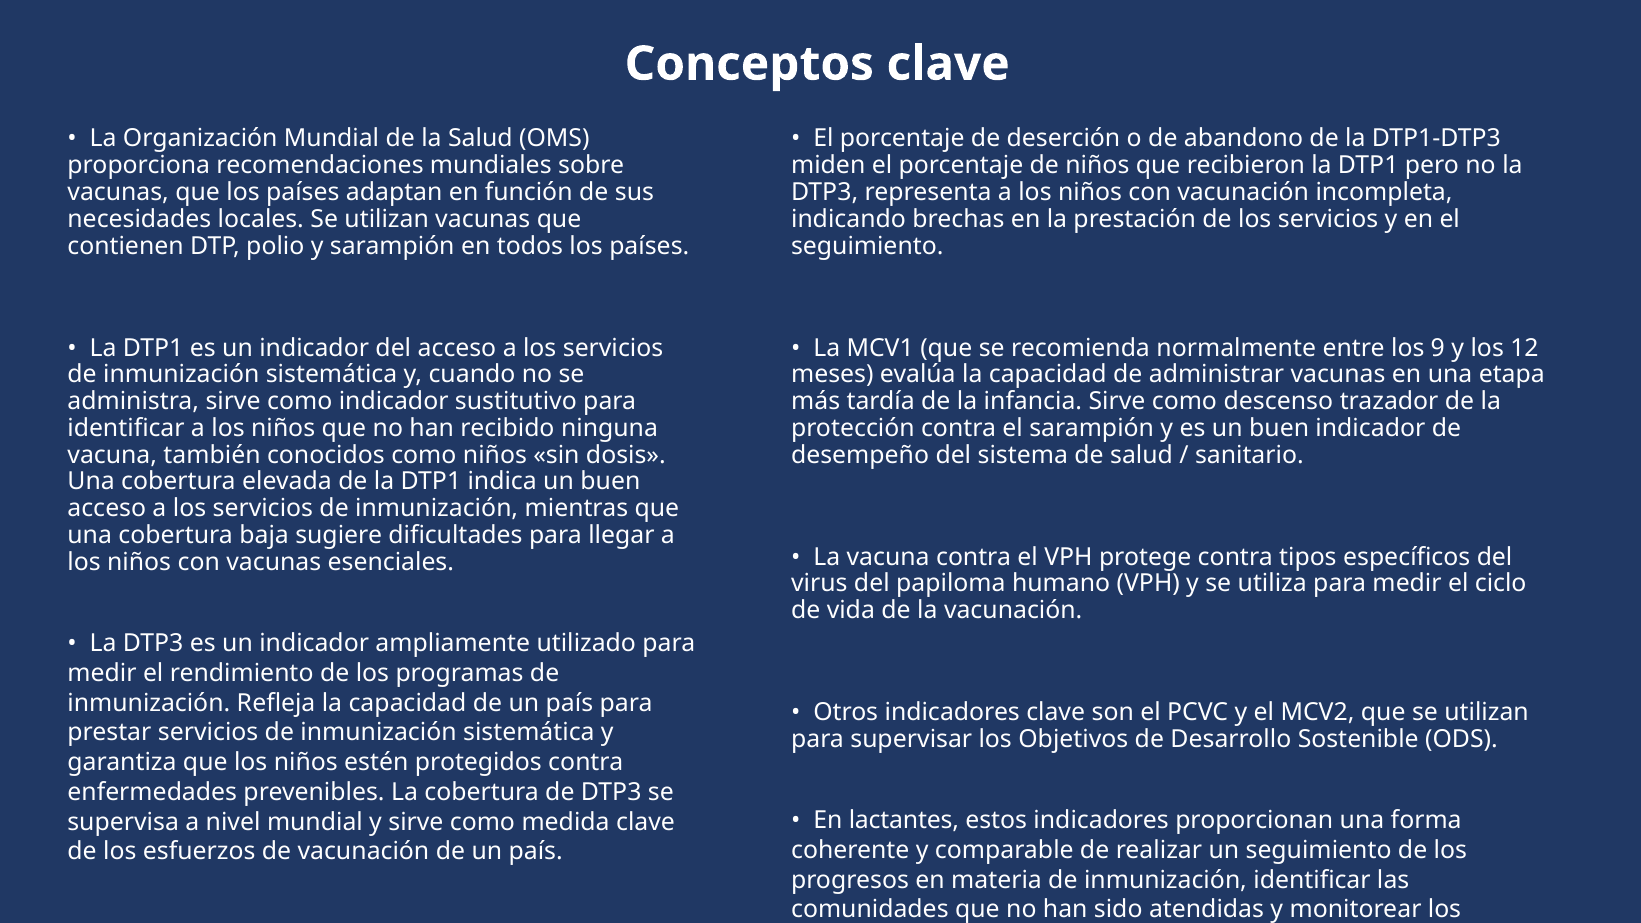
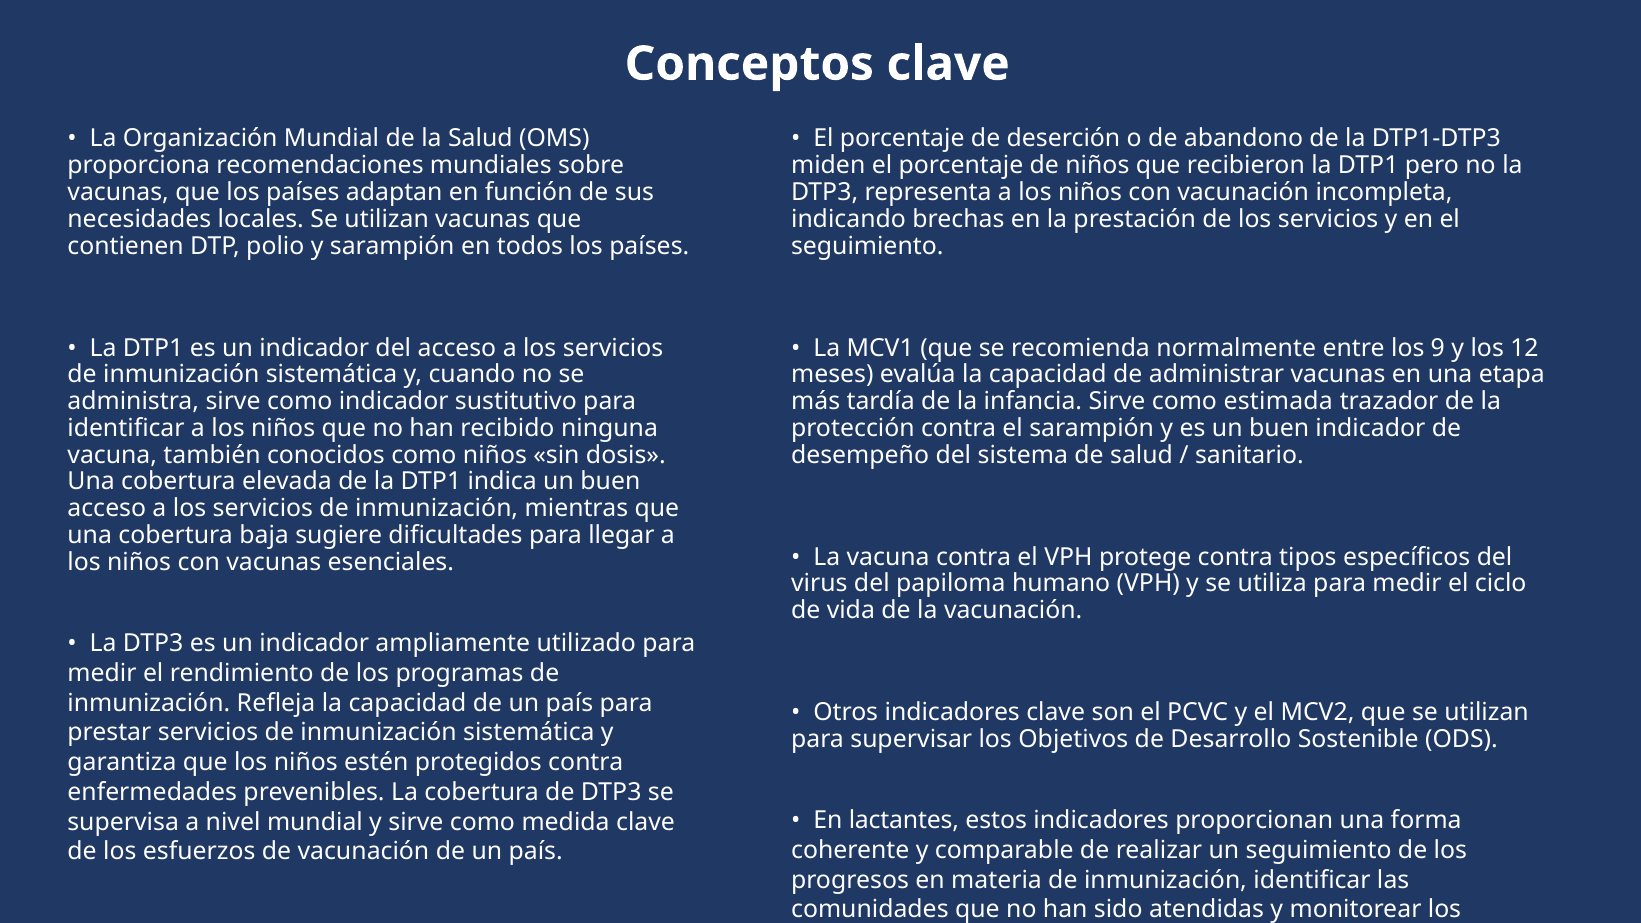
descenso: descenso -> estimada (1278, 401)
